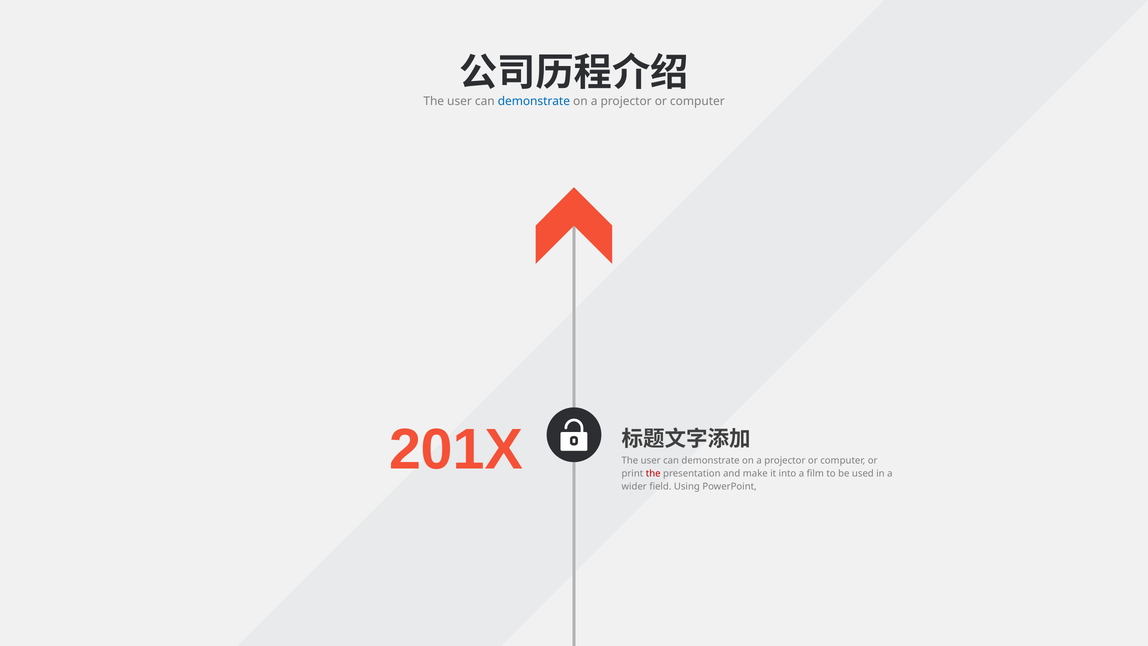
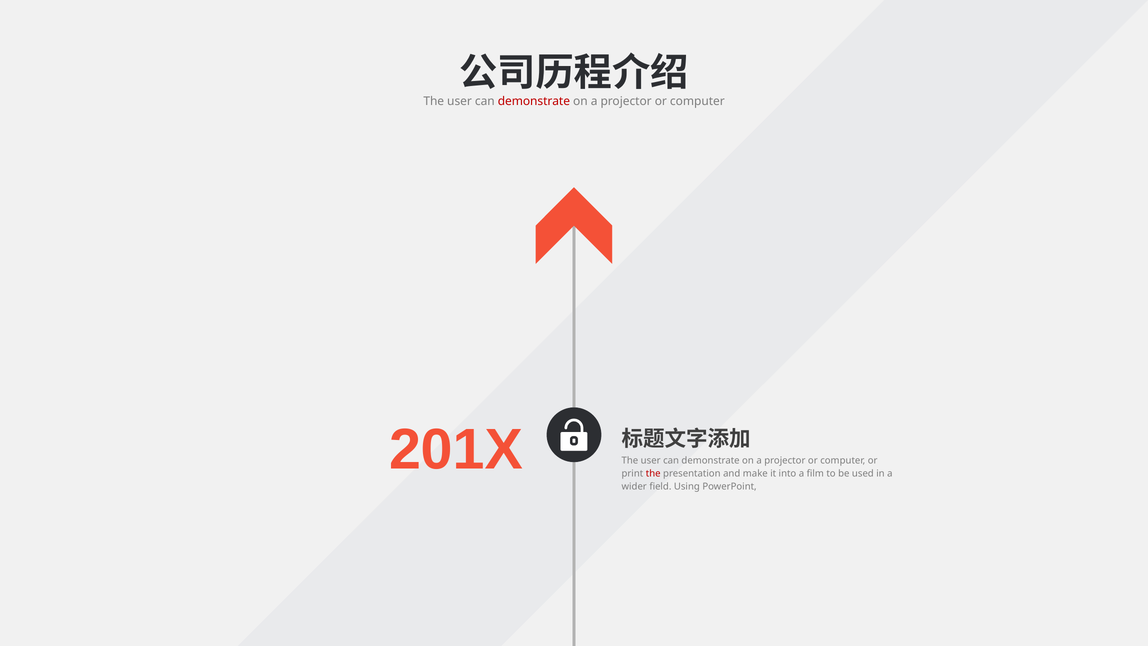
demonstrate colour: blue -> red (534, 101)
